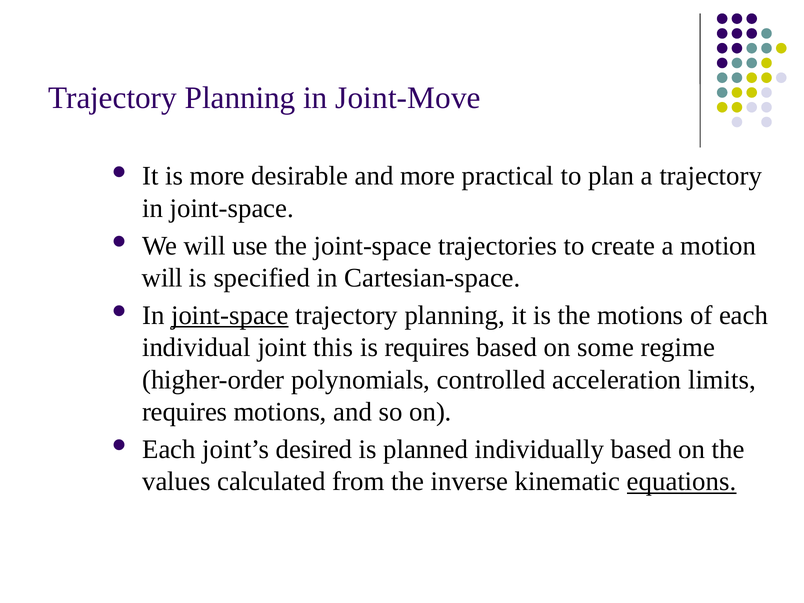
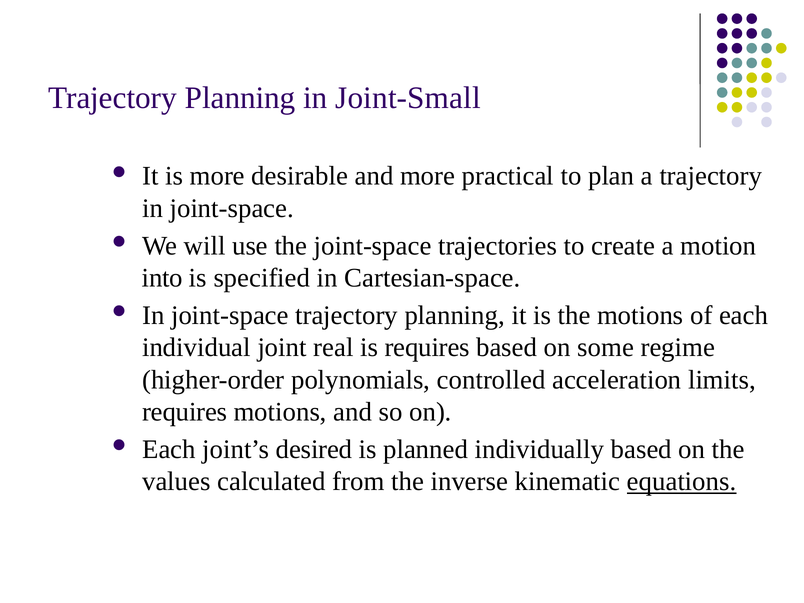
Joint-Move: Joint-Move -> Joint-Small (408, 98)
will: will -> into (162, 278)
joint-space underline: present -> none (230, 315)
this: this -> real (333, 348)
